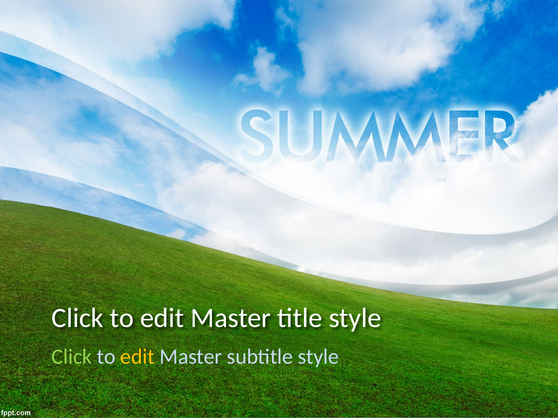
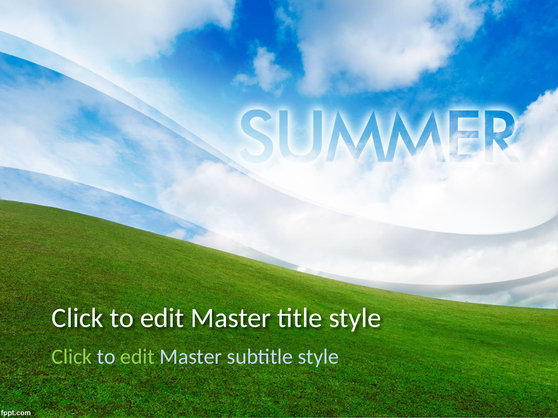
edit colour: yellow -> light green (137, 357)
